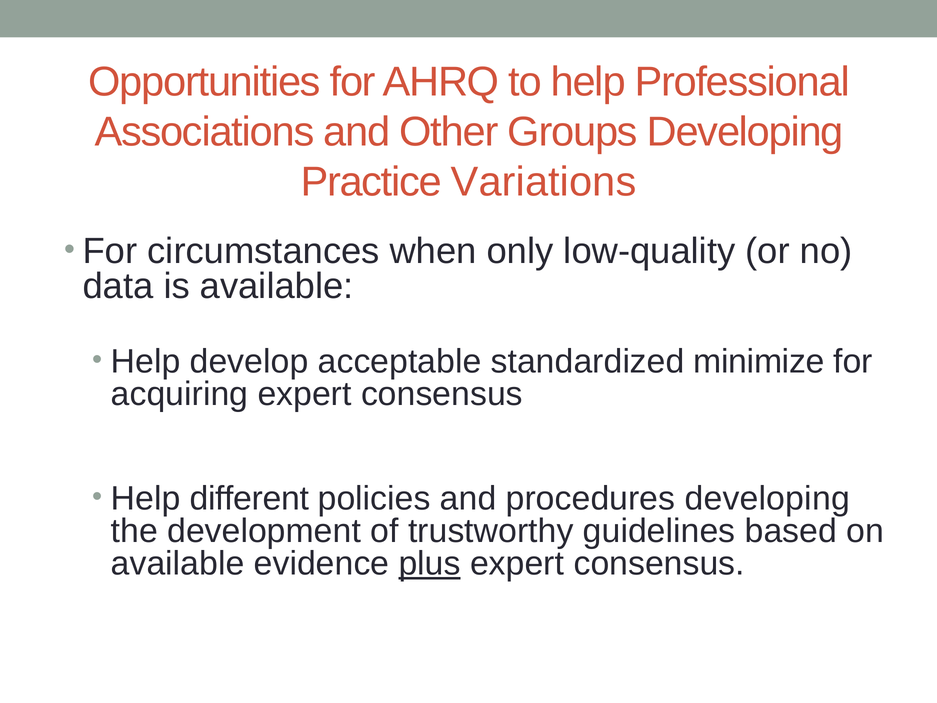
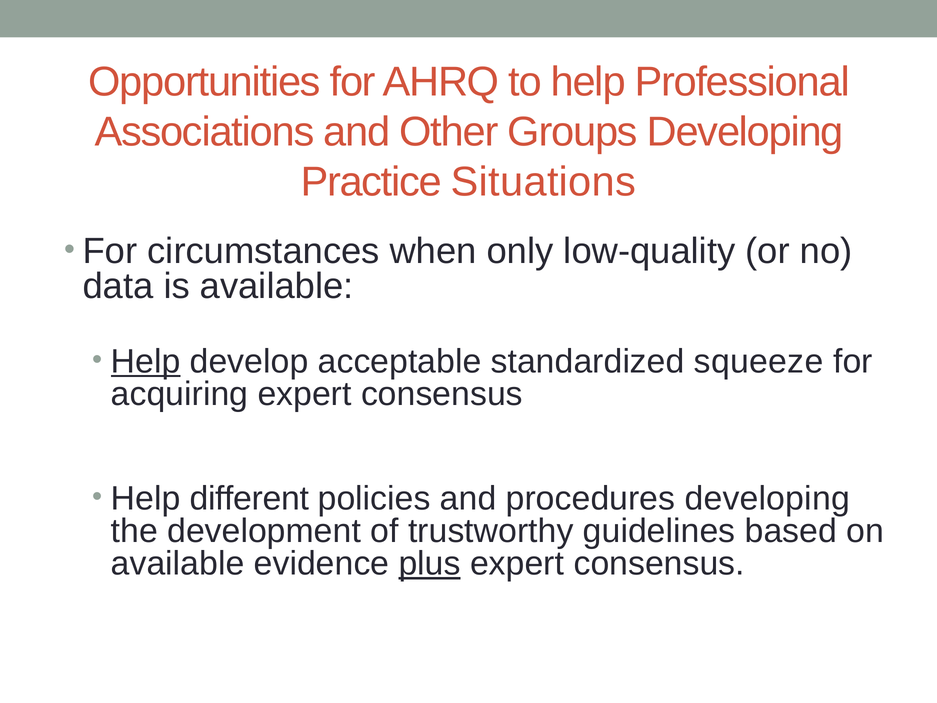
Variations: Variations -> Situations (544, 182)
Help underline: none -> present (146, 362)
minimize: minimize -> squeeze (759, 362)
